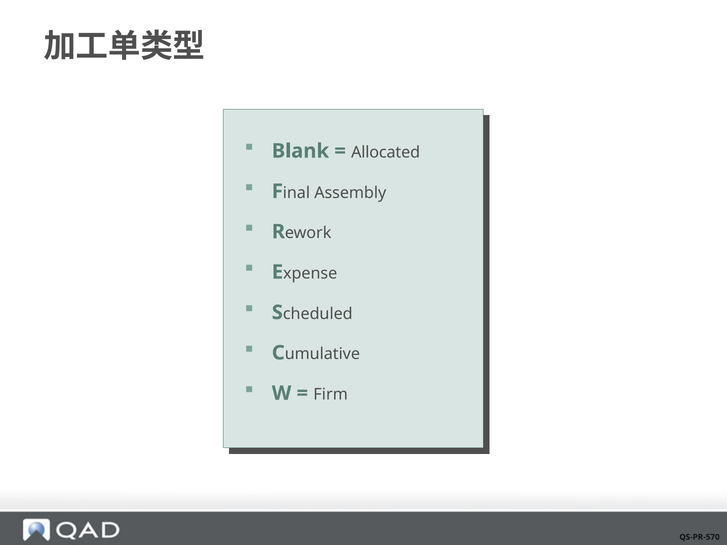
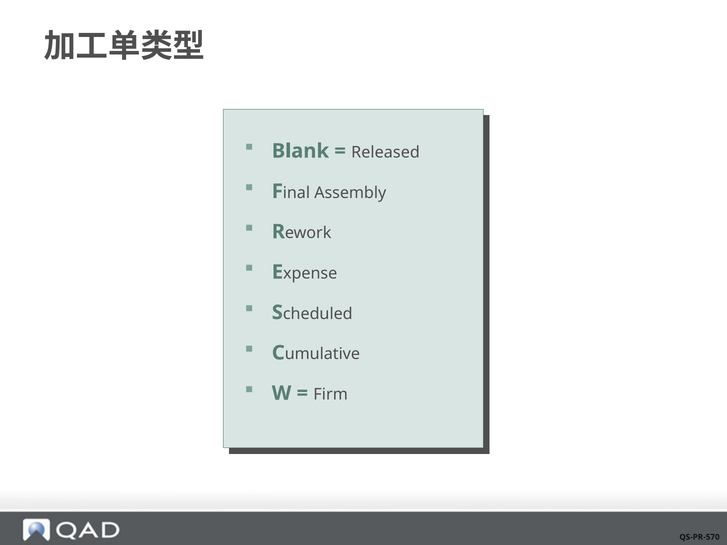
Allocated: Allocated -> Released (386, 152)
